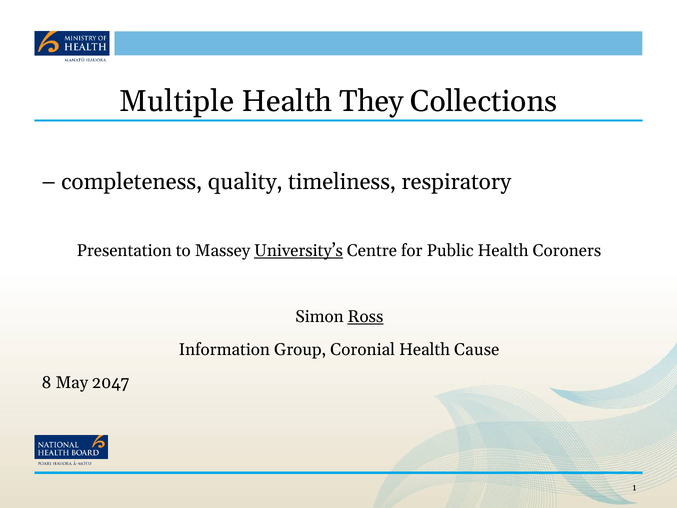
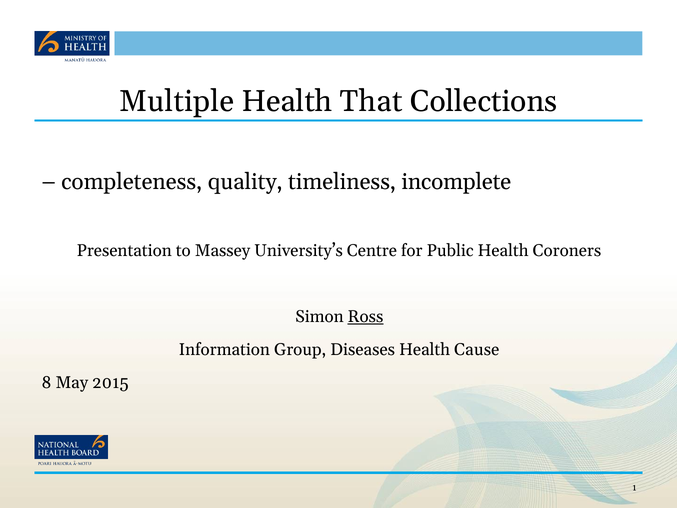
They: They -> That (371, 101)
respiratory: respiratory -> incomplete (456, 182)
University’s underline: present -> none (299, 251)
Coronial: Coronial -> Diseases (363, 350)
2047: 2047 -> 2015 (110, 383)
